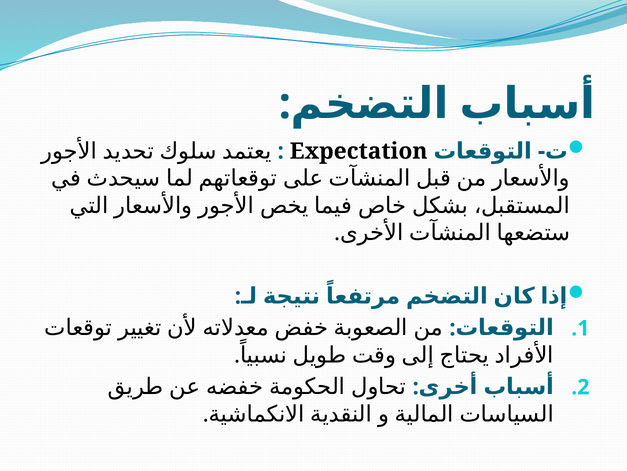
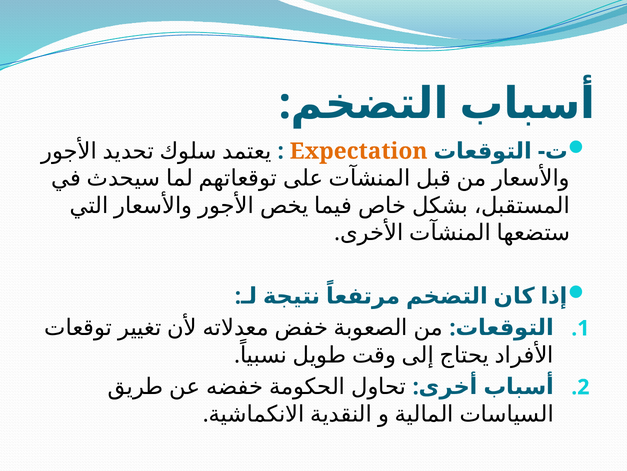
Expectation colour: black -> orange (359, 151)
